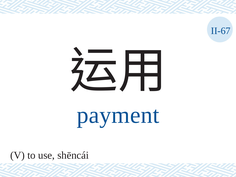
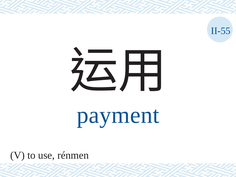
II-67: II-67 -> II-55 (221, 31)
shēncái: shēncái -> rénmen (73, 155)
